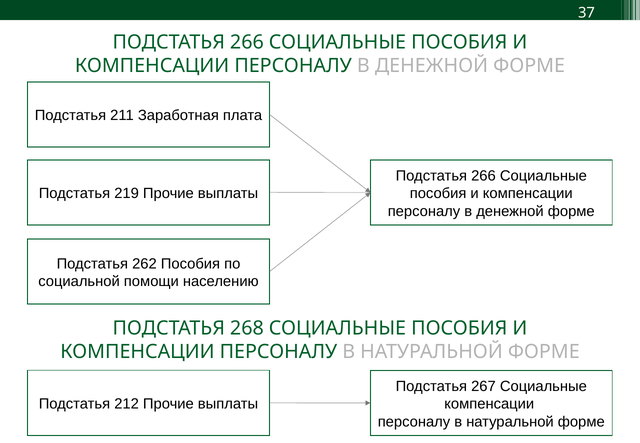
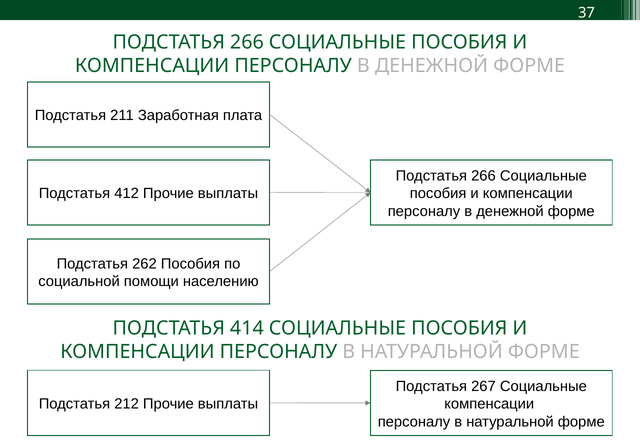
219: 219 -> 412 (127, 193)
268: 268 -> 414 (247, 328)
